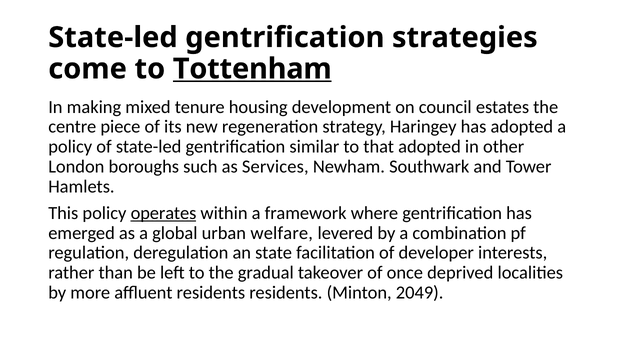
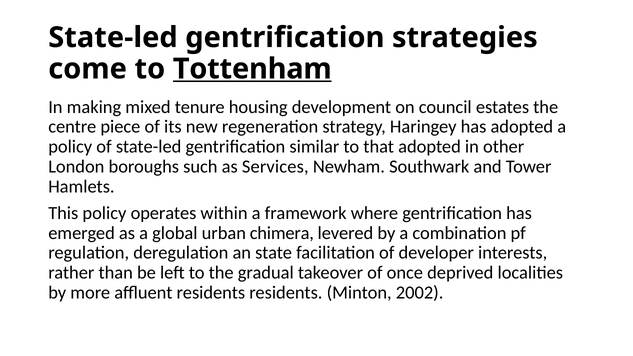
operates underline: present -> none (163, 213)
welfare: welfare -> chimera (282, 233)
2049: 2049 -> 2002 (420, 293)
